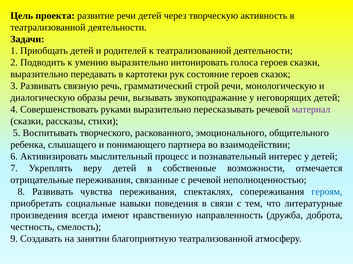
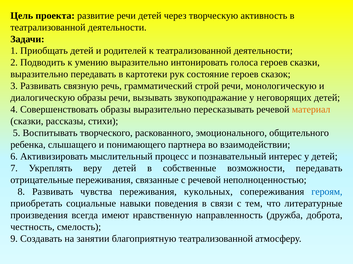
Совершенствовать руками: руками -> образы (116, 110)
материал colour: purple -> orange (311, 110)
возможности отмечается: отмечается -> передавать (319, 169)
спектаклях: спектаклях -> кукольных (208, 192)
